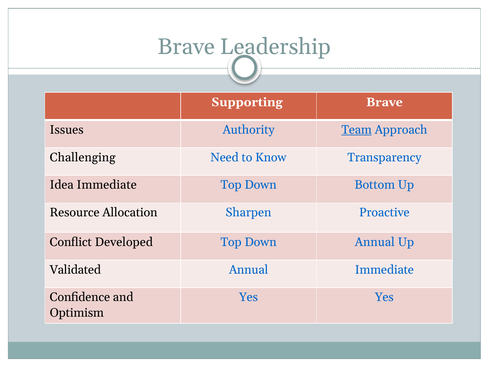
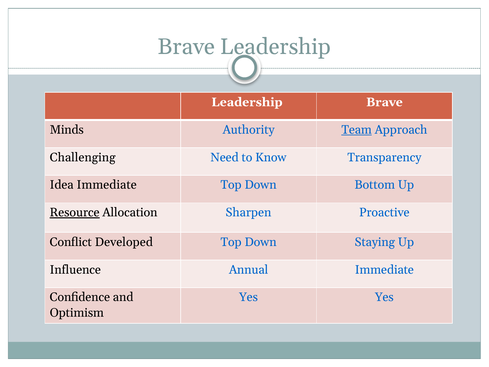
Supporting: Supporting -> Leadership (247, 102)
Issues: Issues -> Minds (67, 130)
Resource underline: none -> present (75, 212)
Down Annual: Annual -> Staying (375, 242)
Validated: Validated -> Influence (75, 269)
